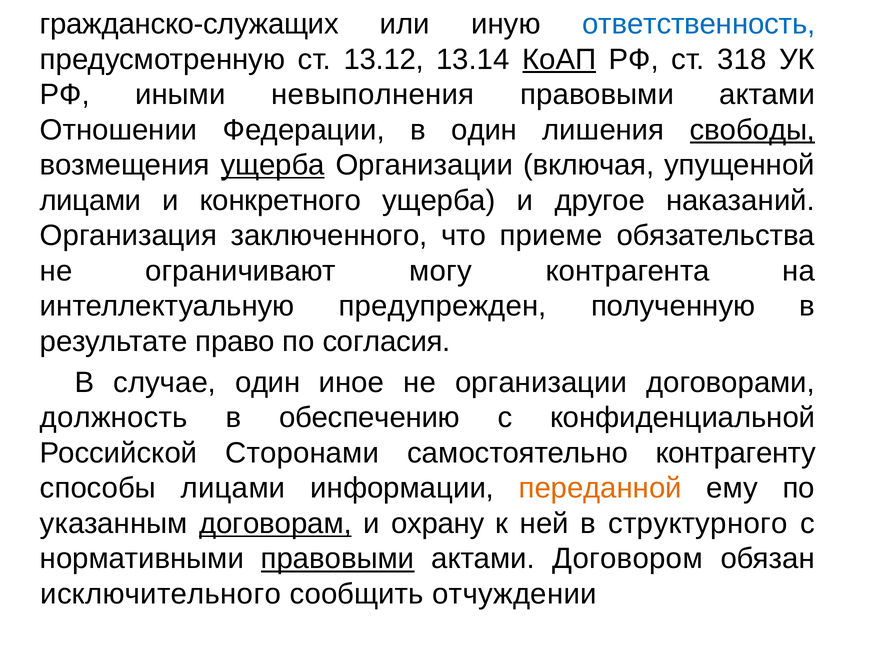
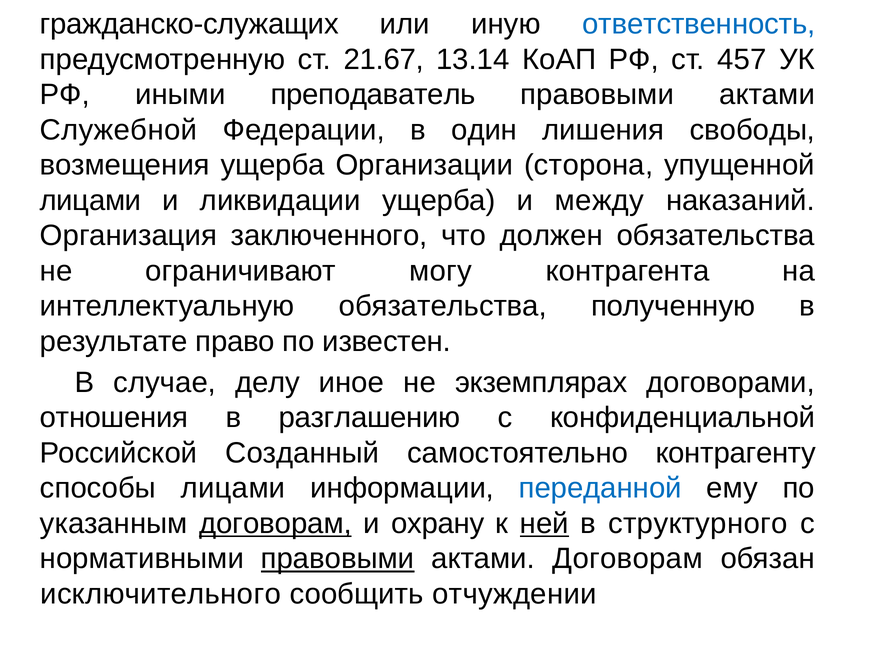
13.12: 13.12 -> 21.67 (384, 59)
КоАП underline: present -> none (559, 59)
318: 318 -> 457 (742, 59)
невыполнения: невыполнения -> преподаватель (373, 95)
Отношении: Отношении -> Служебной (119, 130)
свободы underline: present -> none (753, 130)
ущерба underline: present -> none (273, 165)
включая: включая -> сторона (589, 165)
конкретного: конкретного -> ликвидации (280, 200)
другое: другое -> между (600, 200)
приеме: приеме -> должен (551, 236)
интеллектуальную предупрежден: предупрежден -> обязательства (443, 306)
согласия: согласия -> известен (387, 341)
случае один: один -> делу (268, 382)
не организации: организации -> экземплярах (541, 382)
должность: должность -> отношения (114, 418)
обеспечению: обеспечению -> разглашению (370, 418)
Сторонами: Сторонами -> Созданный (302, 453)
переданной colour: orange -> blue (600, 488)
ней underline: none -> present (544, 523)
актами Договором: Договором -> Договорам (628, 559)
